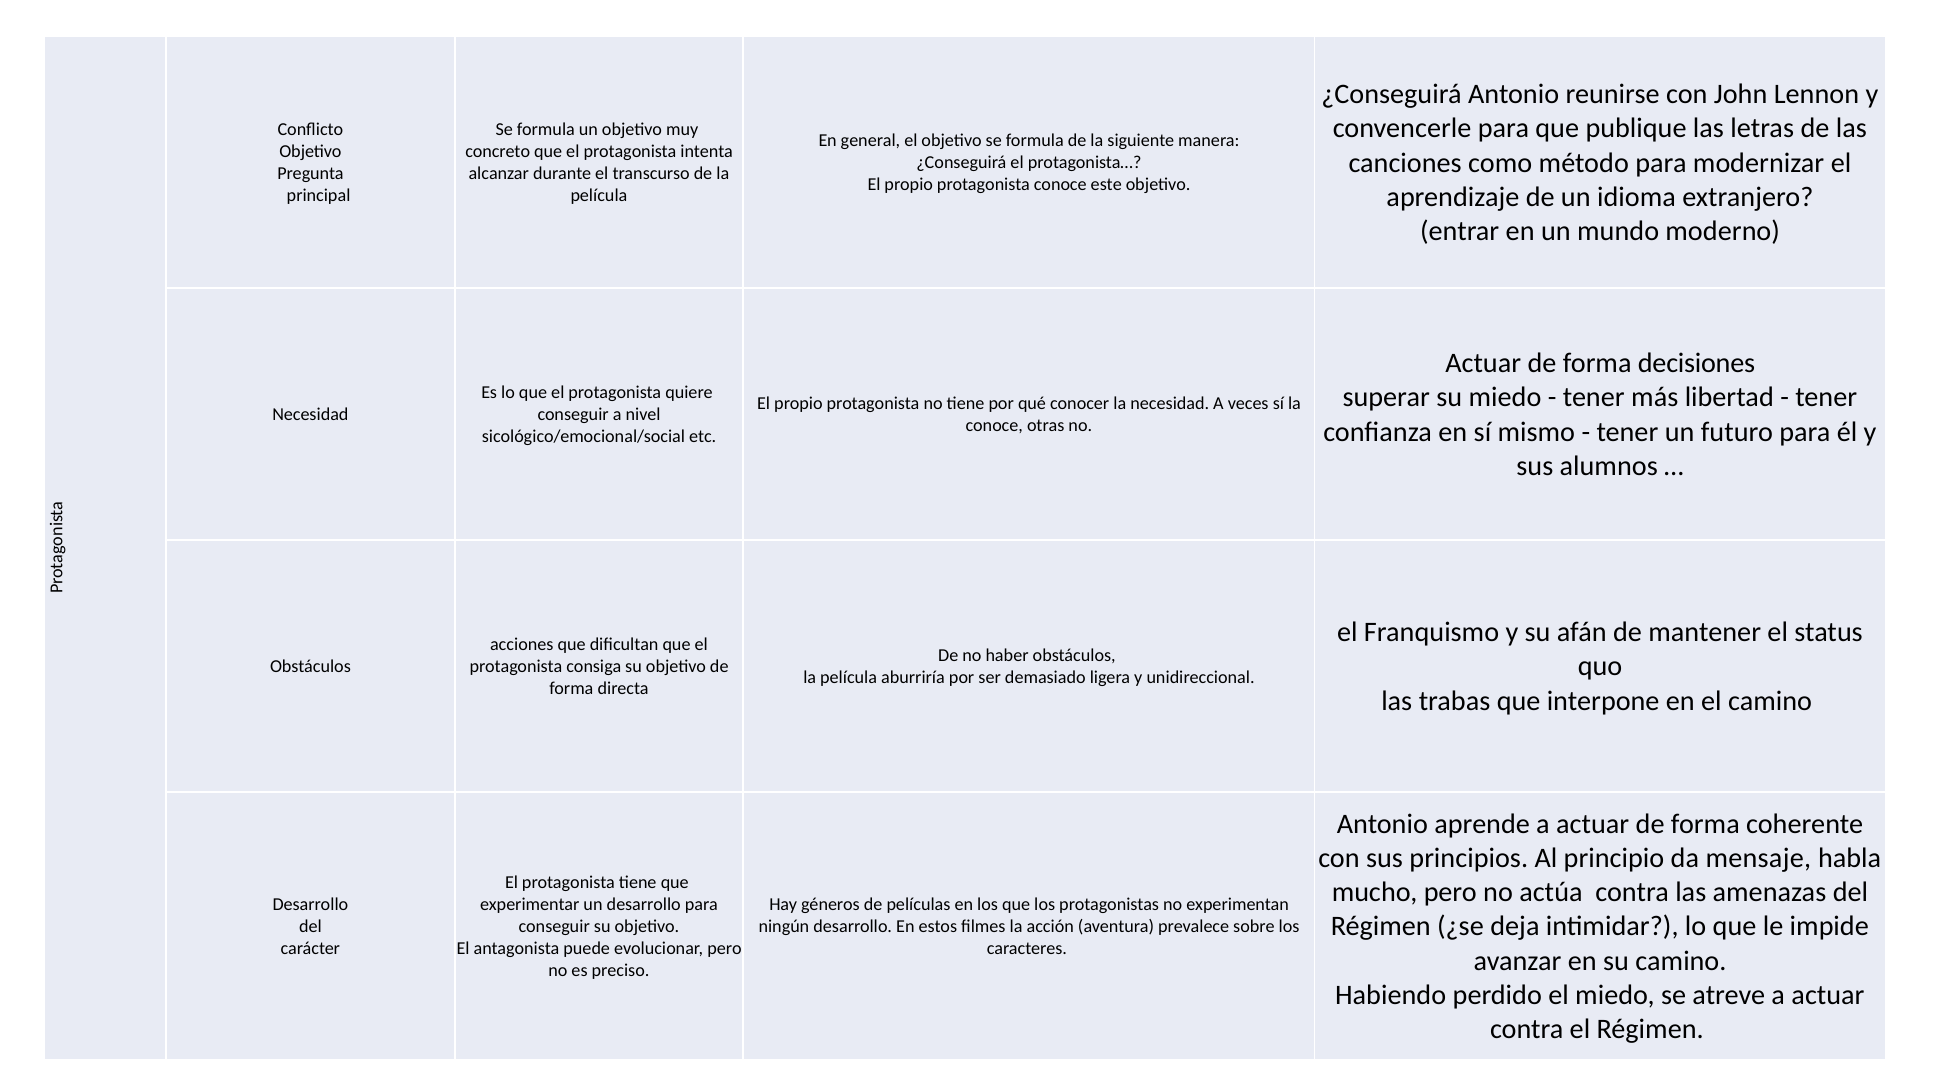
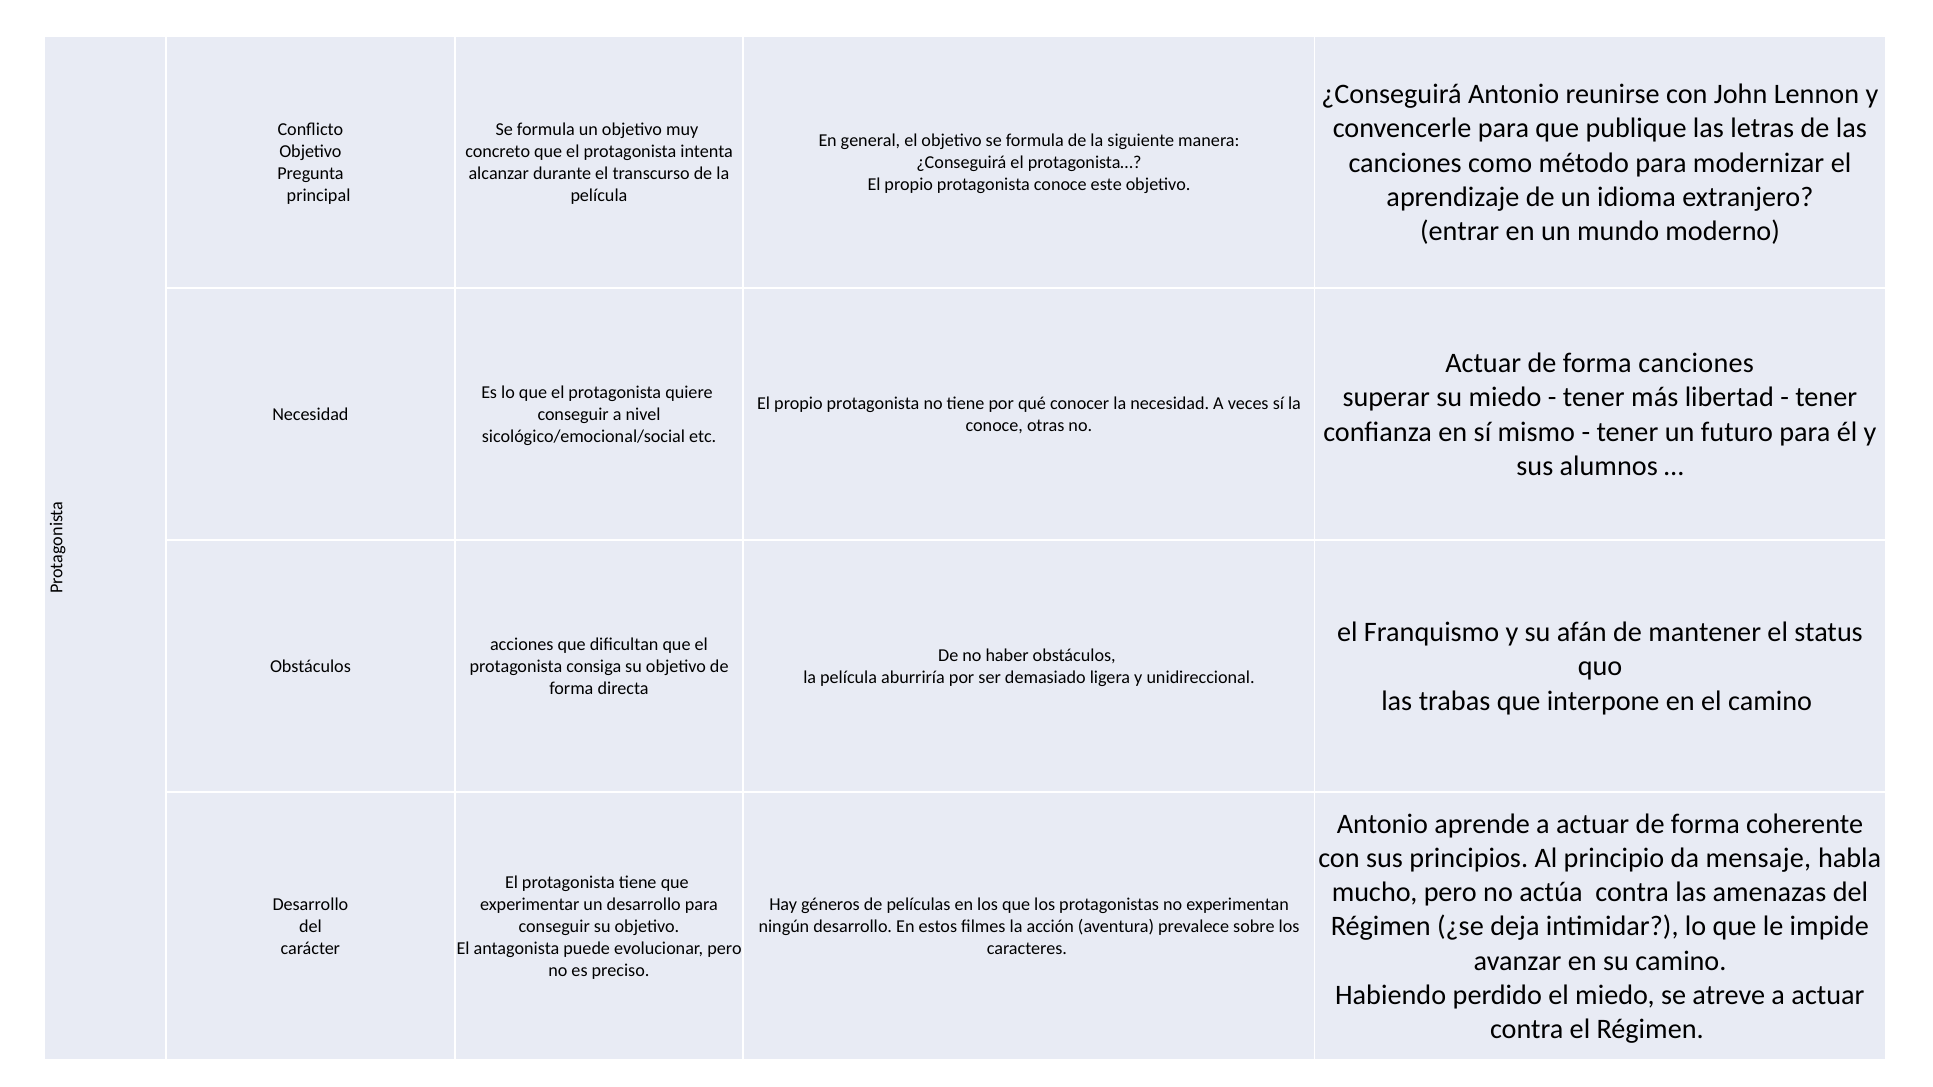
forma decisiones: decisiones -> canciones (1696, 363)
